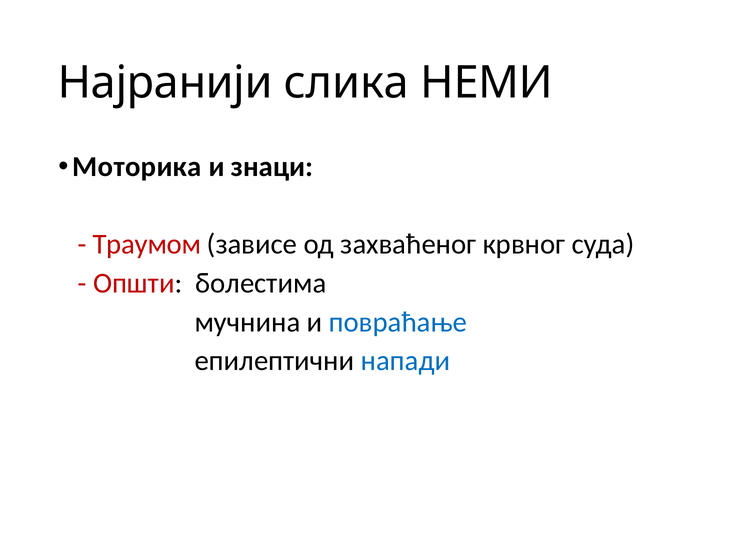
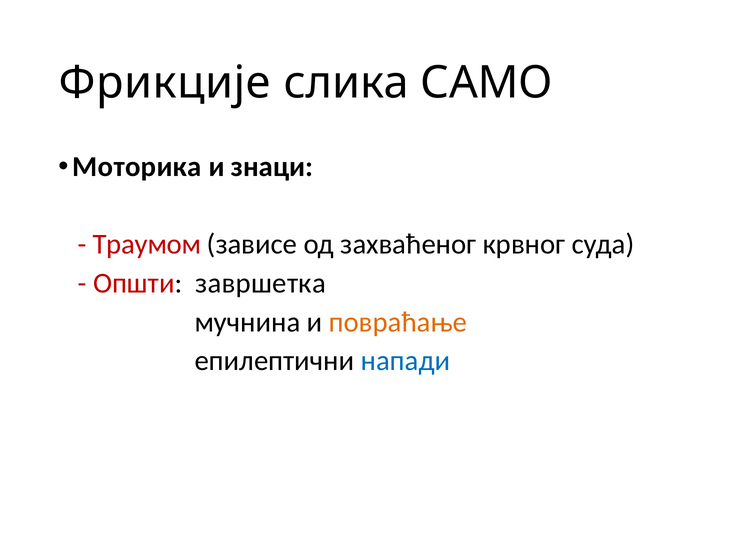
Најранији: Најранији -> Фрикције (165, 83)
НЕМИ: НЕМИ -> САМО (487, 83)
болестима: болестима -> завршетка (261, 283)
повраћање colour: blue -> orange (398, 322)
